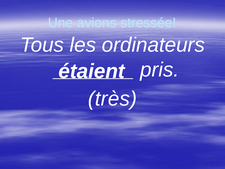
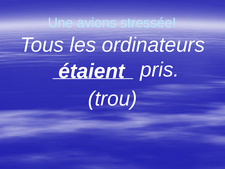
très: très -> trou (112, 99)
